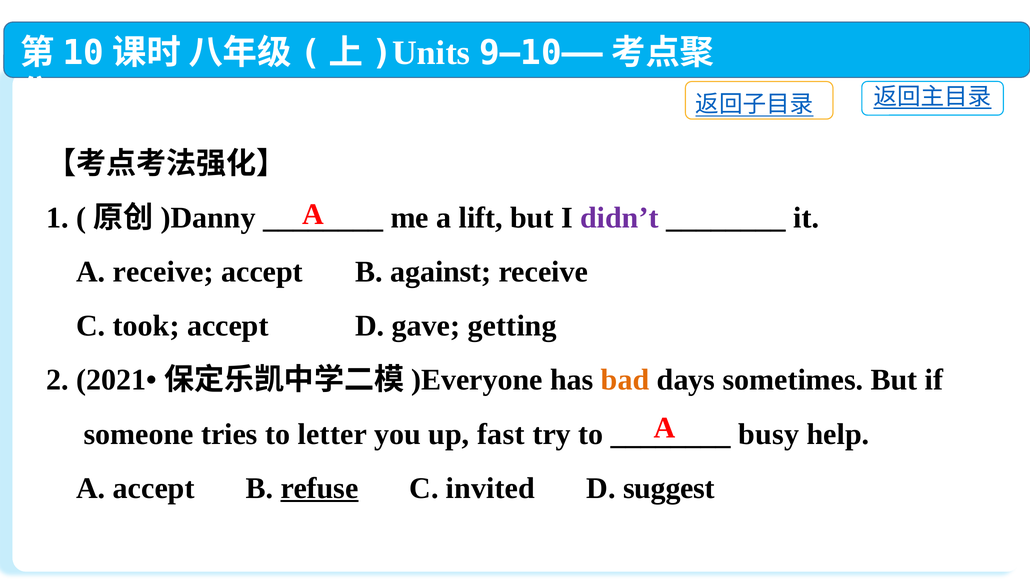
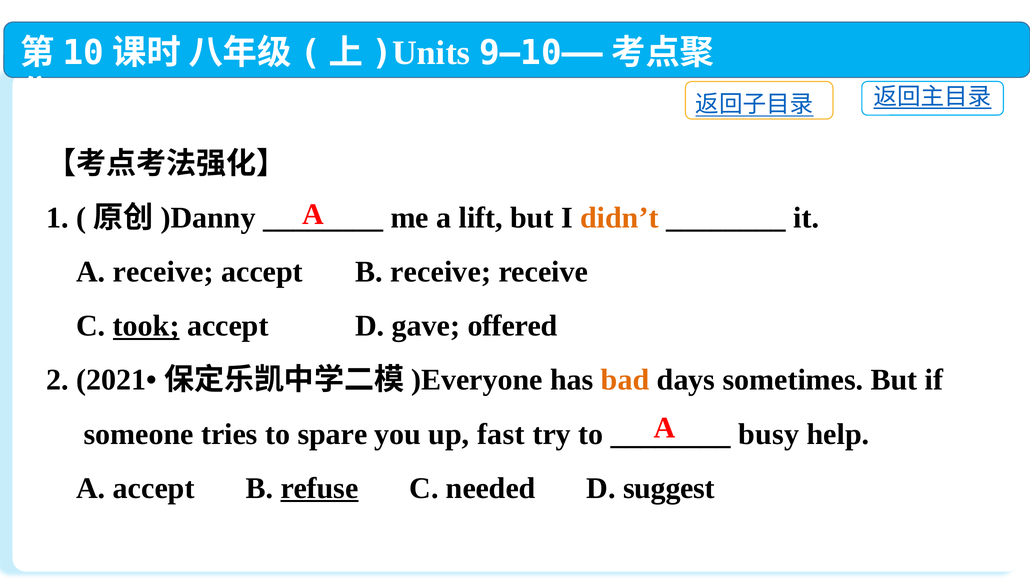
didn’t colour: purple -> orange (619, 218)
B against: against -> receive (441, 272)
took underline: none -> present (146, 326)
getting: getting -> offered (512, 326)
letter: letter -> spare (333, 434)
invited: invited -> needed (491, 488)
